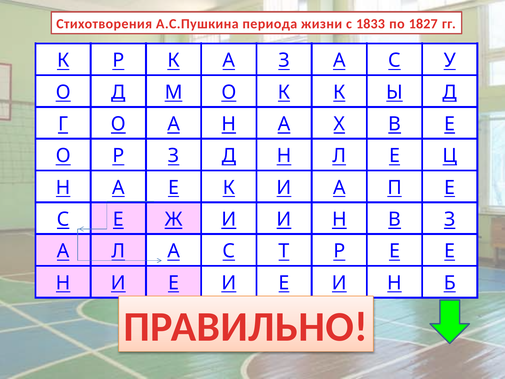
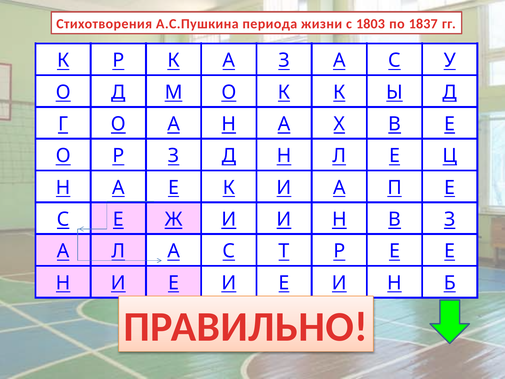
1833: 1833 -> 1803 (371, 24)
1827: 1827 -> 1837 (423, 24)
